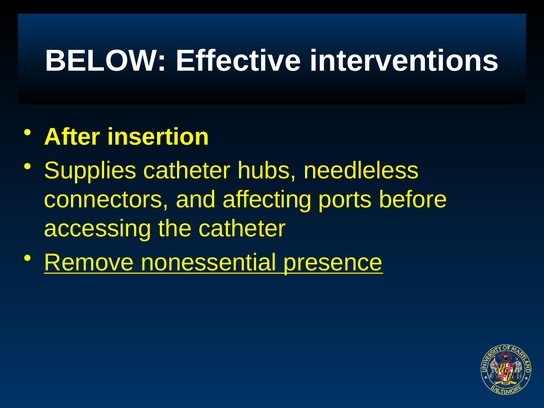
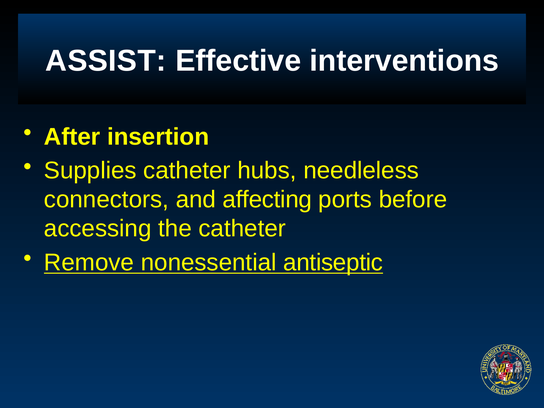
BELOW: BELOW -> ASSIST (106, 61)
presence: presence -> antiseptic (333, 263)
